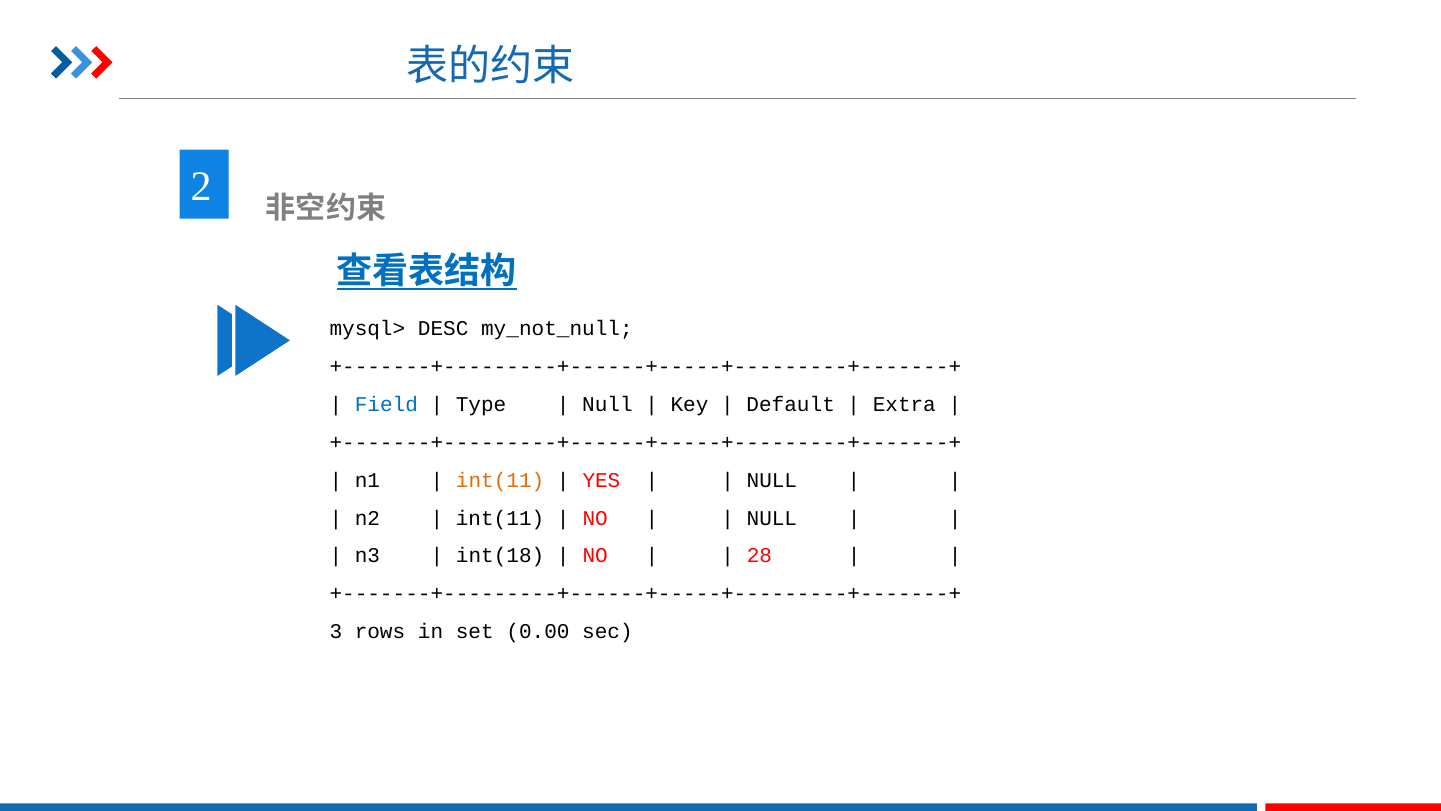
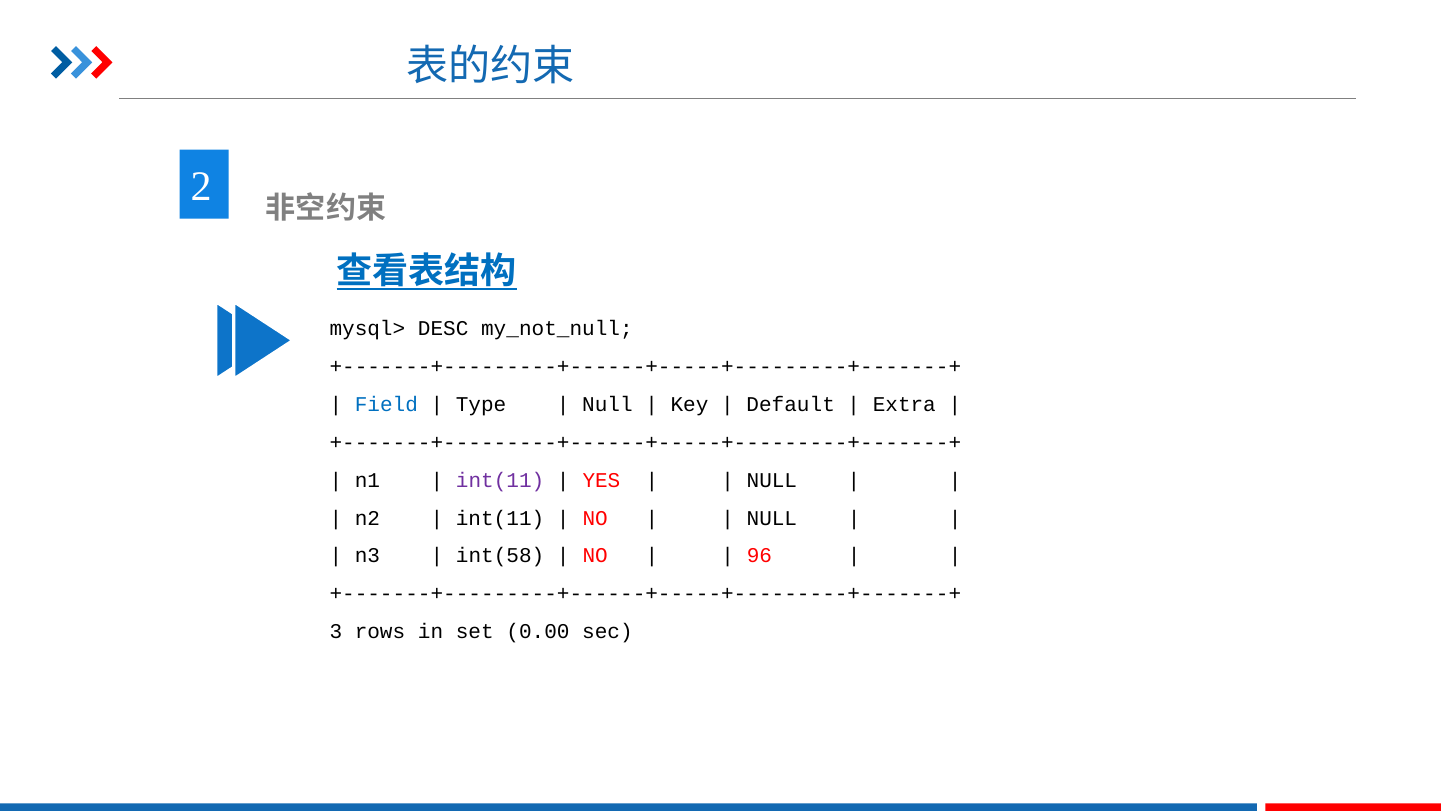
int(11 colour: orange -> purple (500, 480)
int(18: int(18 -> int(58 (500, 556)
28: 28 -> 96 (759, 556)
